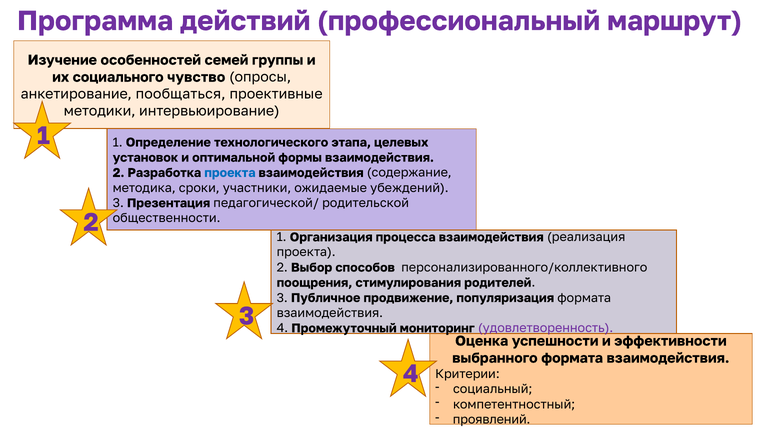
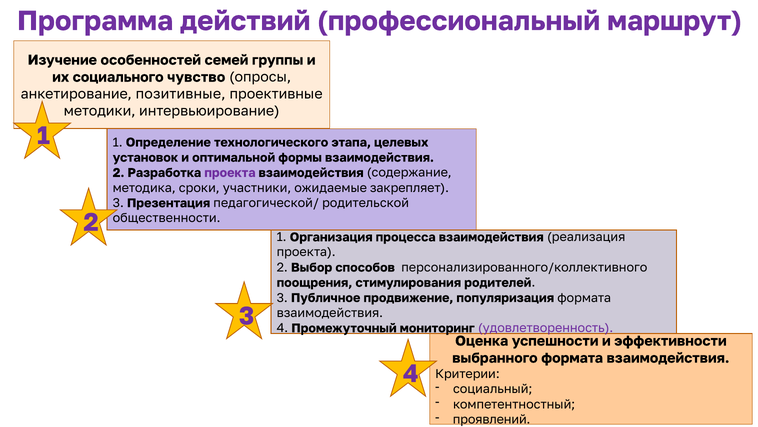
пообщаться: пообщаться -> позитивные (181, 94)
проекта colour: blue -> purple (230, 172)
убеждений: убеждений -> закрепляет (409, 188)
